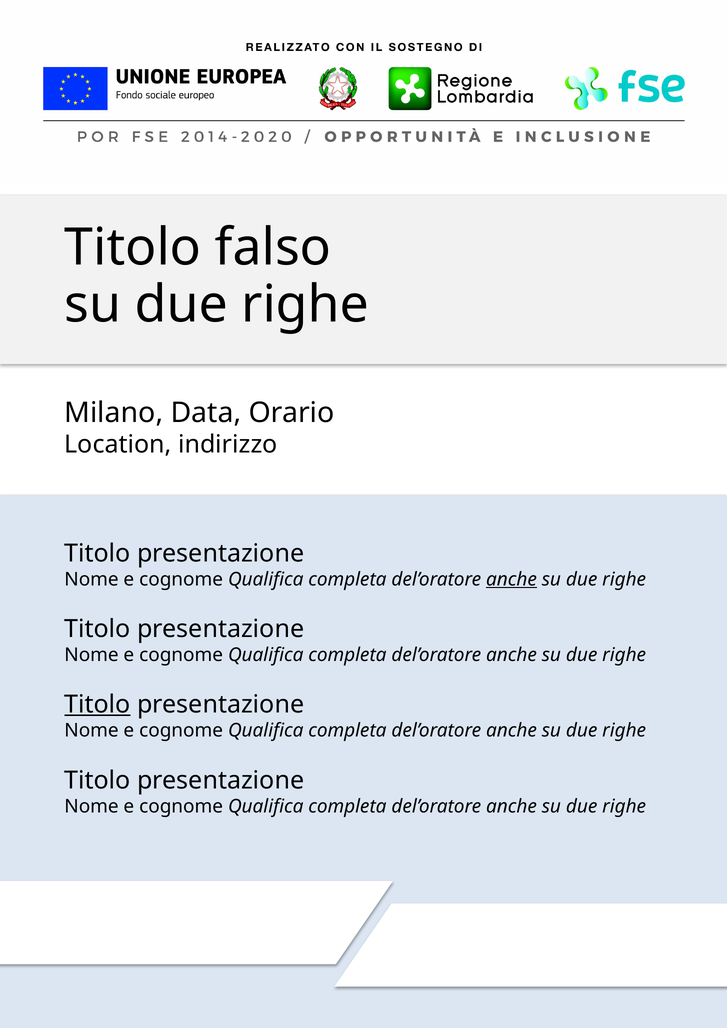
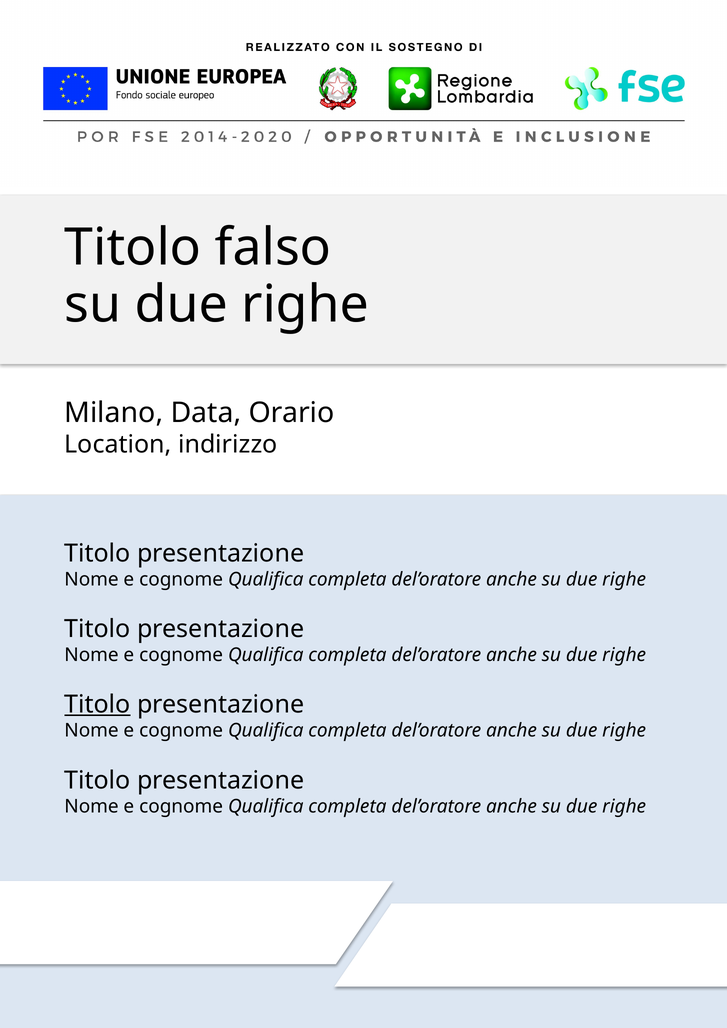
anche underline: present -> none (511, 580)
